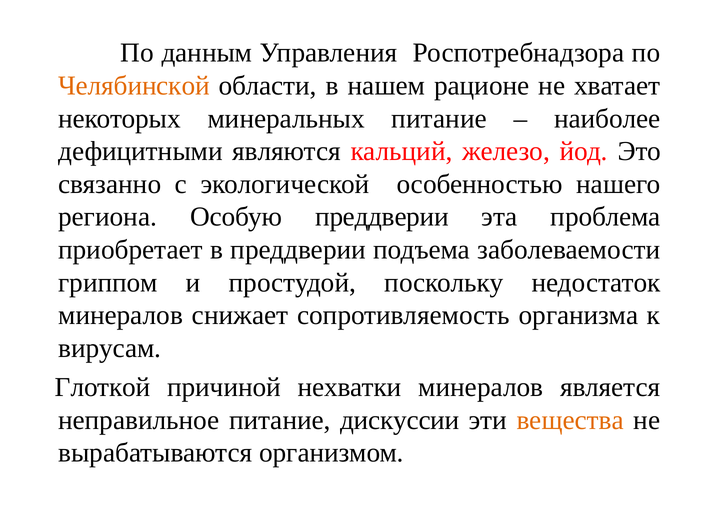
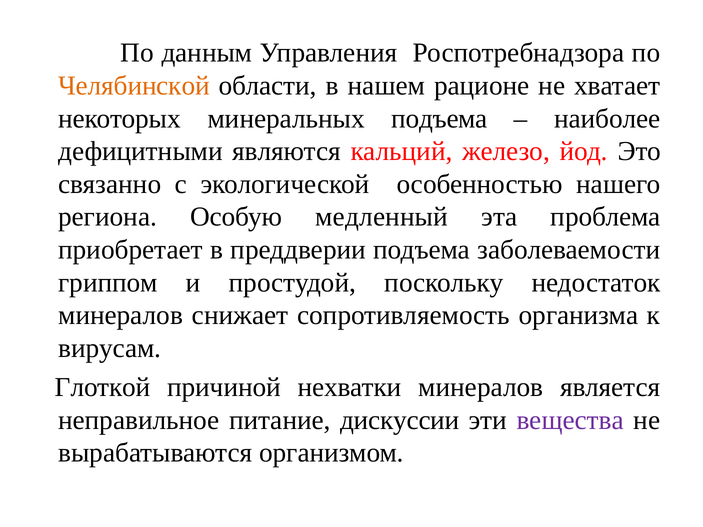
минеральных питание: питание -> подъема (439, 119)
Особую преддверии: преддверии -> медленный (382, 217)
вещества colour: orange -> purple (570, 420)
